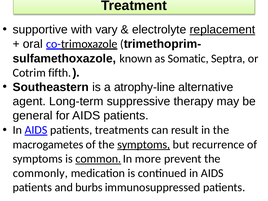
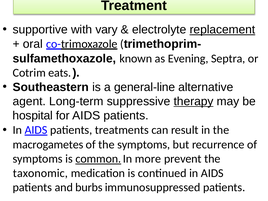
Somatic: Somatic -> Evening (188, 58)
fifth: fifth -> eats (60, 73)
atrophy-line: atrophy-line -> general-line (145, 87)
therapy underline: none -> present (194, 101)
general: general -> hospital (33, 116)
symptoms underline: present -> none (144, 145)
commonly: commonly -> taxonomic (40, 173)
